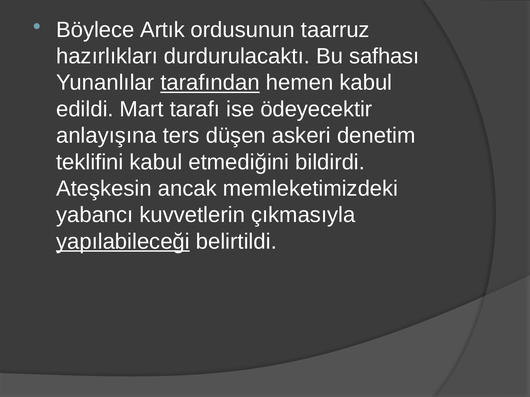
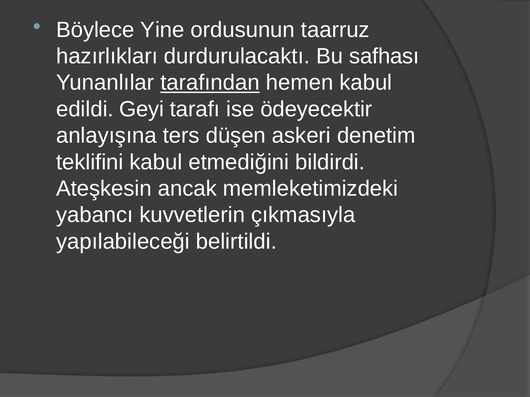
Artık: Artık -> Yine (162, 30)
Mart: Mart -> Geyi (142, 109)
yapılabileceği underline: present -> none (123, 242)
